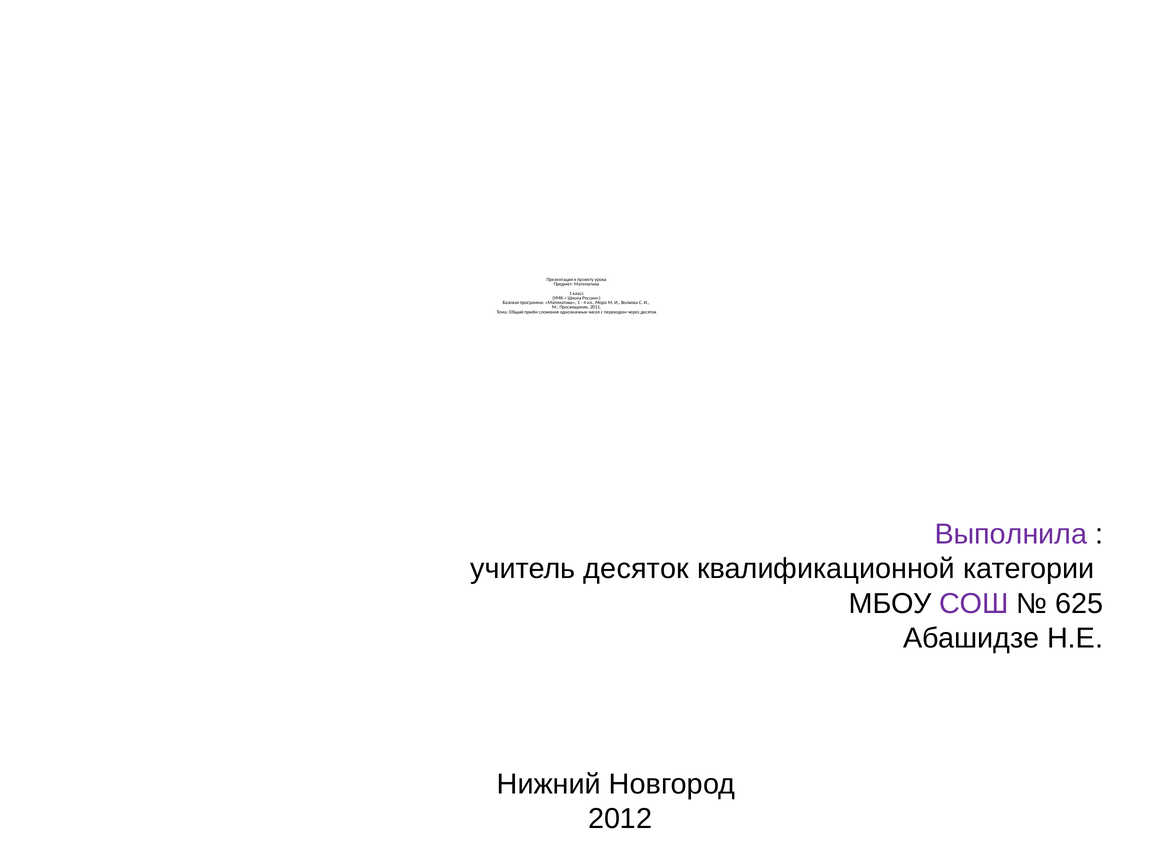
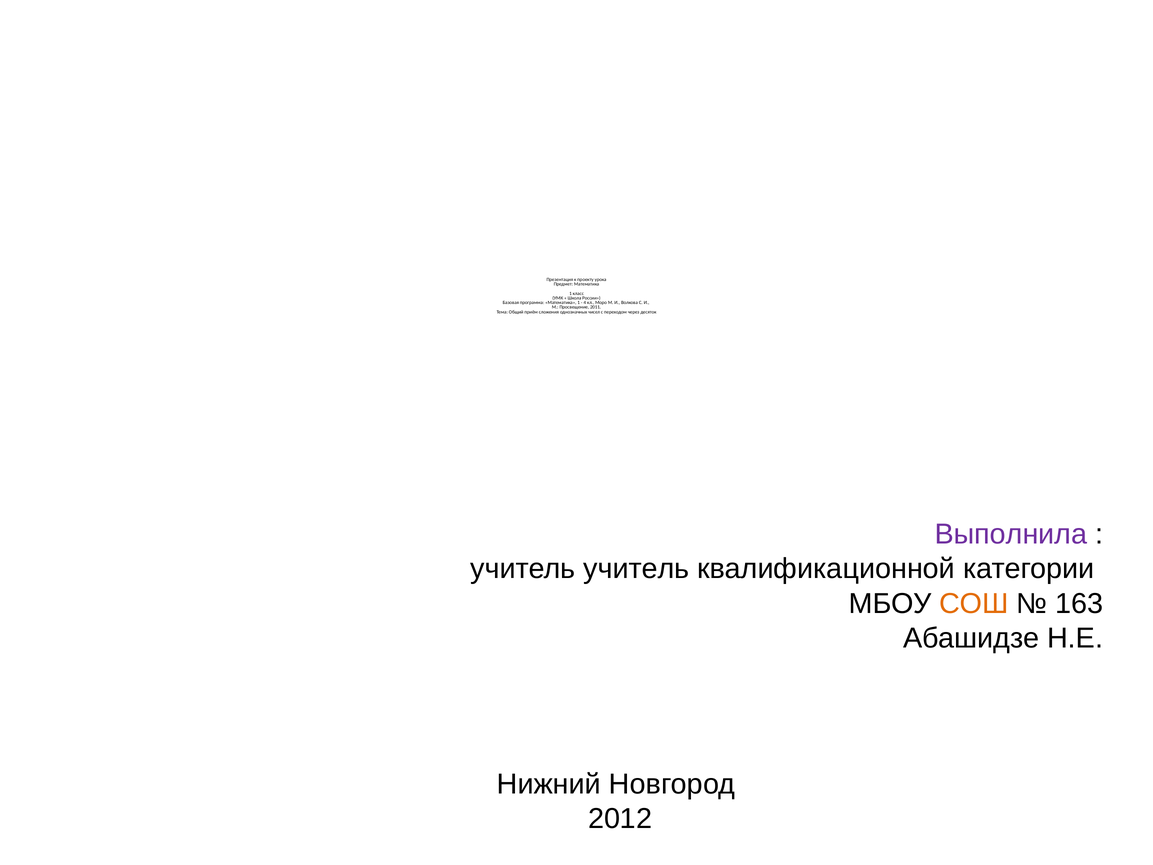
учитель десяток: десяток -> учитель (636, 569)
СОШ colour: purple -> orange (974, 603)
625: 625 -> 163 (1079, 603)
